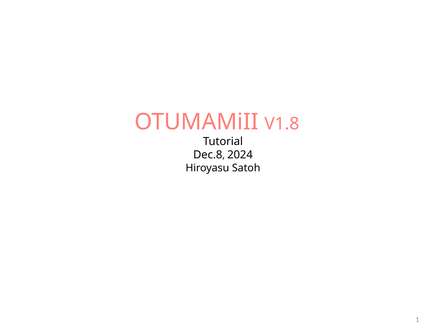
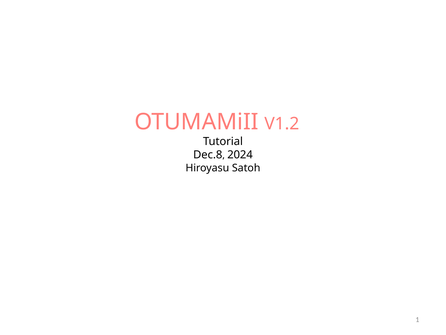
V1.8: V1.8 -> V1.2 (282, 123)
